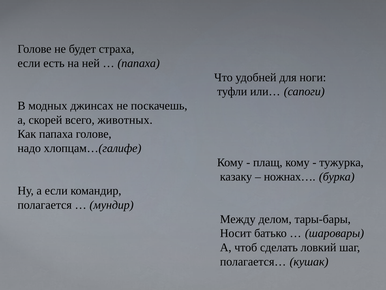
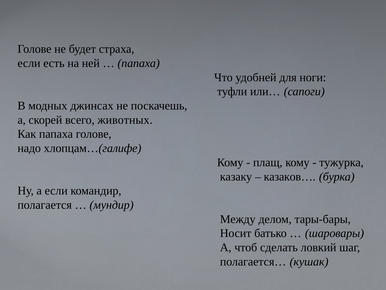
ножнах…: ножнах… -> казаков… (290, 176)
